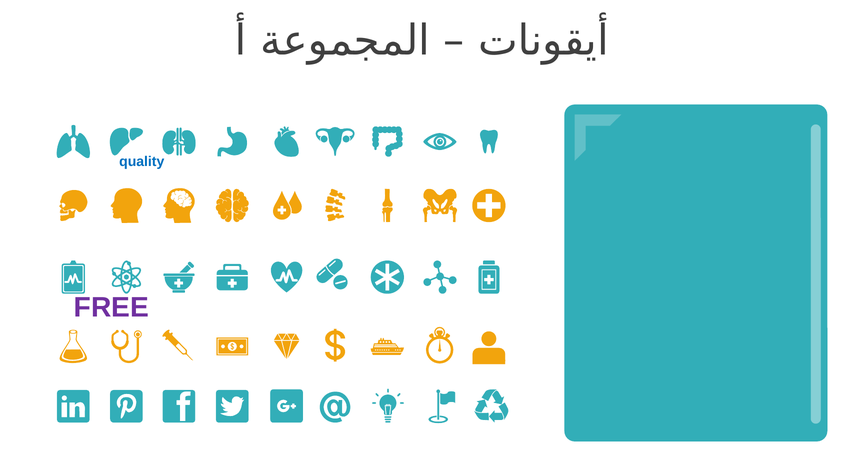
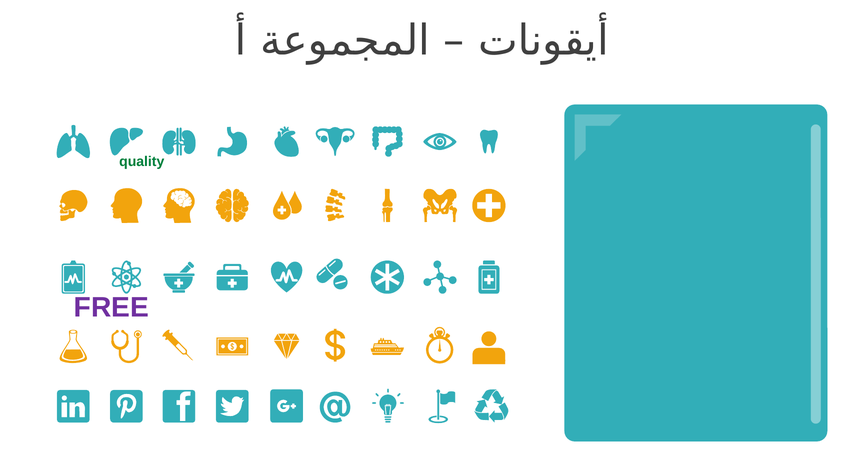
quality colour: blue -> green (142, 162)
